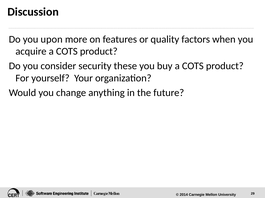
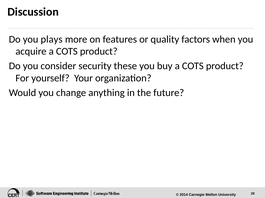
upon: upon -> plays (52, 39)
